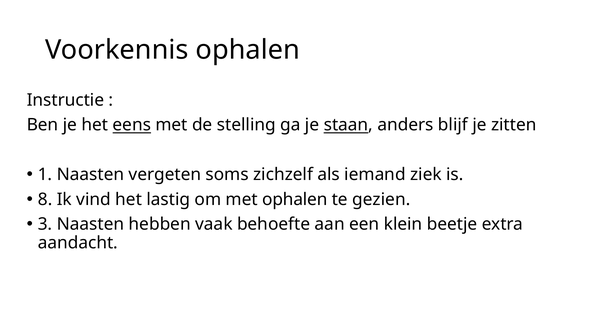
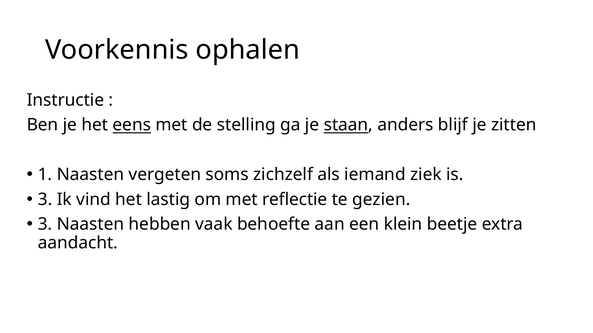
8: 8 -> 3 (45, 200)
met ophalen: ophalen -> reflectie (295, 200)
